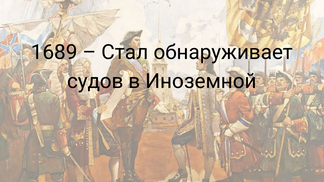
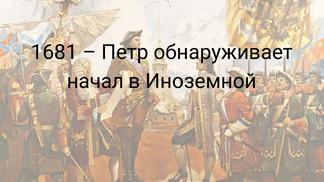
1689: 1689 -> 1681 (54, 52)
Стал: Стал -> Петр (125, 52)
судов: судов -> начал (95, 81)
